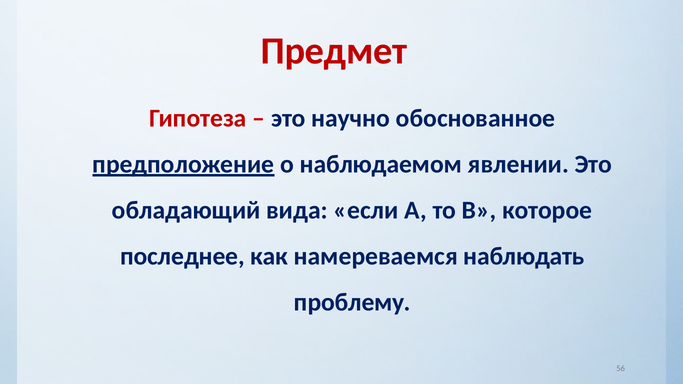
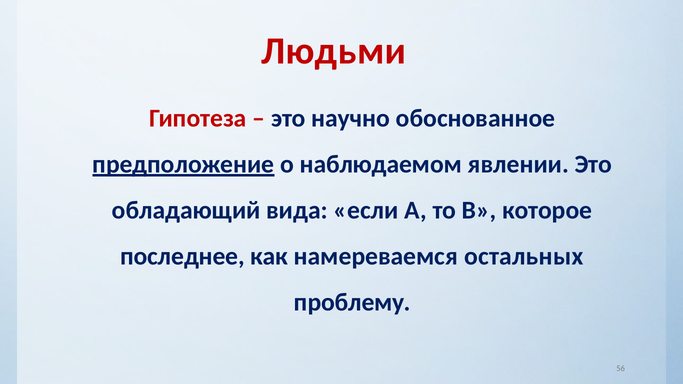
Предмет: Предмет -> Людьми (334, 51)
наблюдать: наблюдать -> остальных (524, 257)
